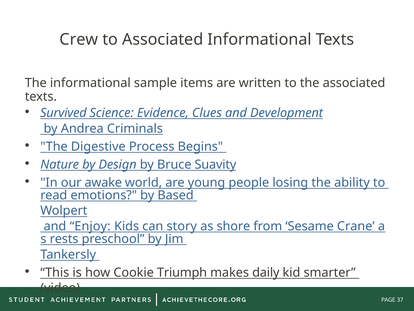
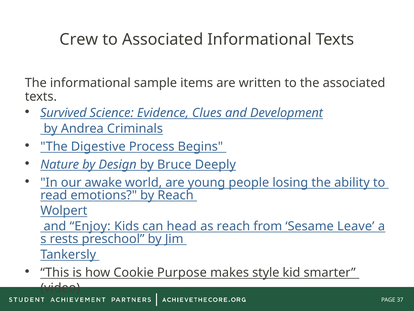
Suavity: Suavity -> Deeply (215, 164)
by Based: Based -> Reach (176, 195)
story: story -> head (182, 226)
as shore: shore -> reach (233, 226)
Crane: Crane -> Leave (356, 226)
Triumph: Triumph -> Purpose (182, 272)
daily: daily -> style (266, 272)
